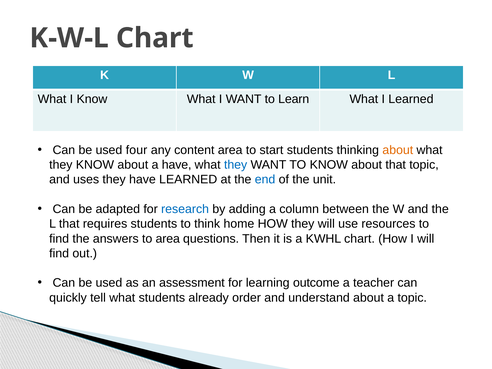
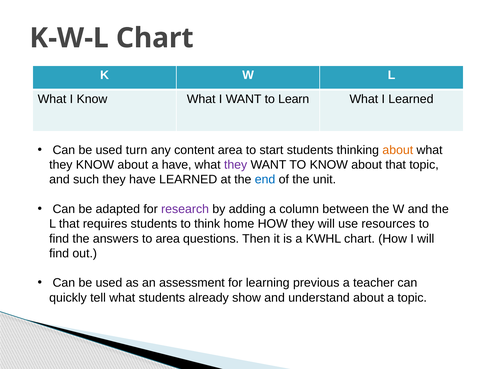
four: four -> turn (137, 150)
they colour: blue -> purple (236, 165)
uses: uses -> such (86, 180)
research colour: blue -> purple (185, 209)
outcome: outcome -> previous (316, 283)
order: order -> show (247, 298)
